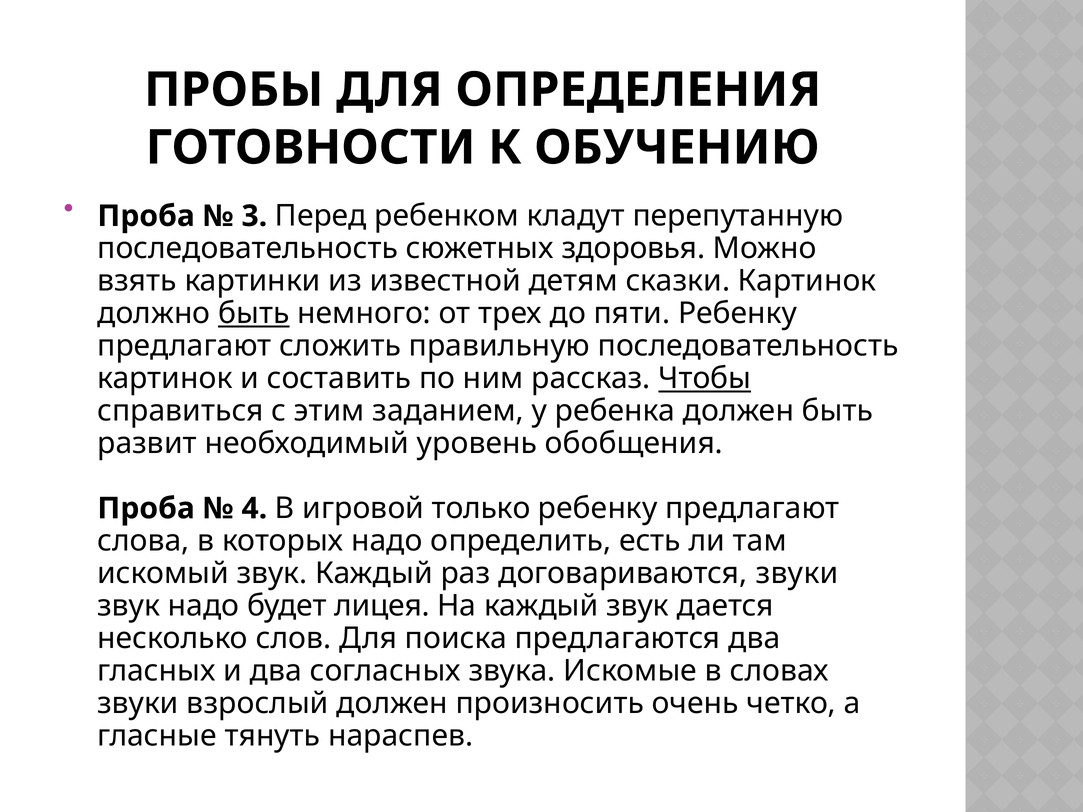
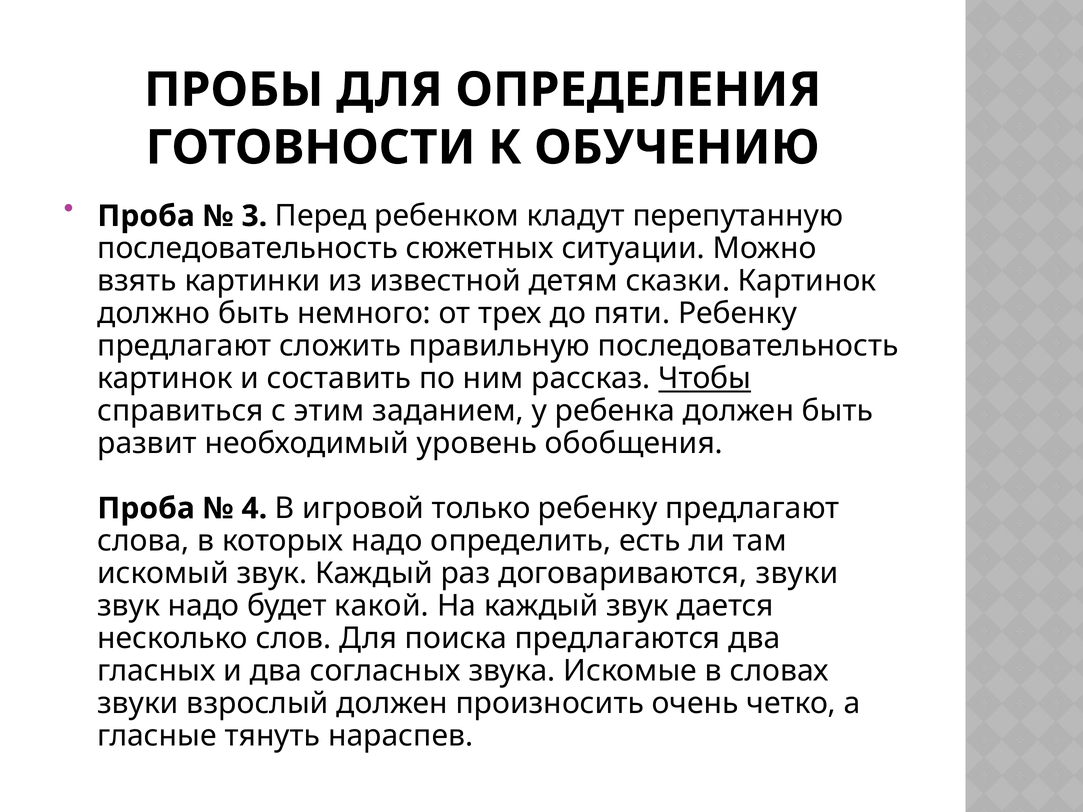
здоровья: здоровья -> ситуации (633, 249)
быть underline: present -> none (254, 314)
лицея: лицея -> какой (382, 606)
